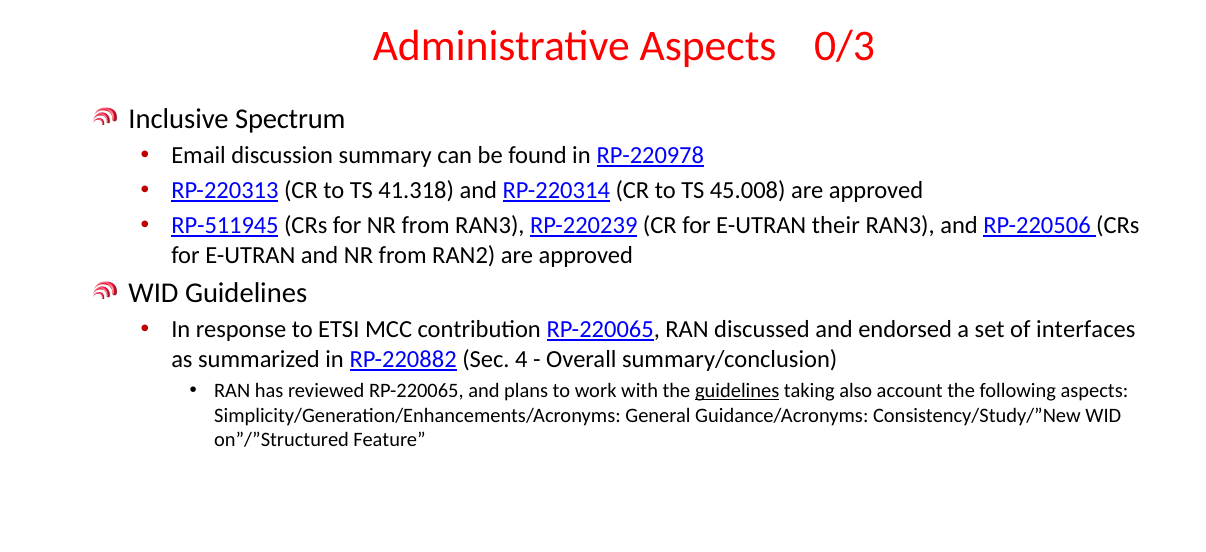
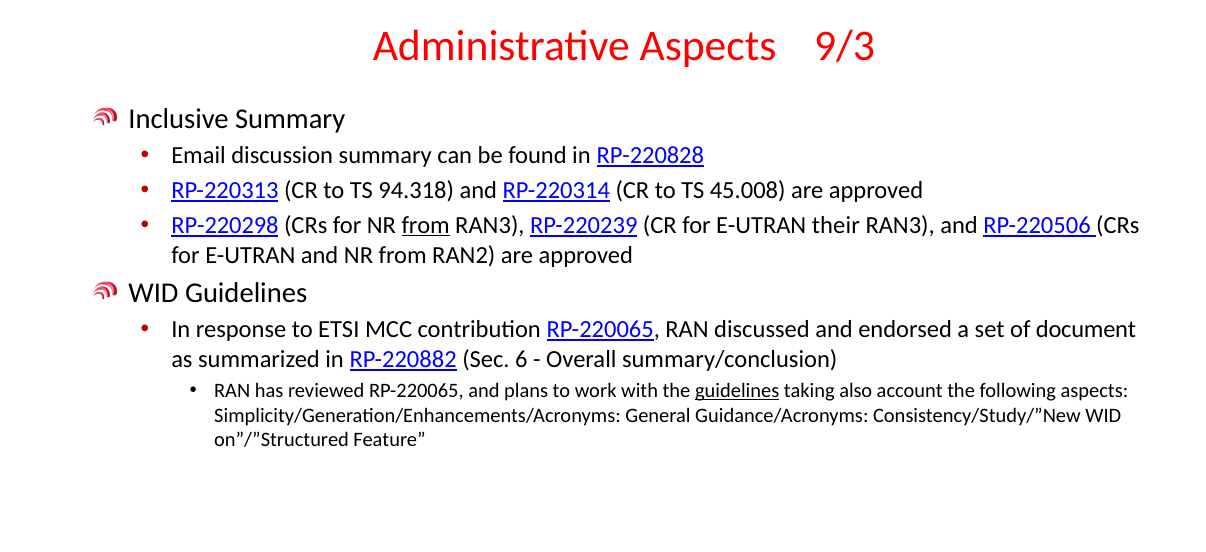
0/3: 0/3 -> 9/3 (844, 46)
Inclusive Spectrum: Spectrum -> Summary (290, 119)
RP-220978: RP-220978 -> RP-220828 (650, 155)
41.318: 41.318 -> 94.318 (416, 190)
RP-511945: RP-511945 -> RP-220298 (225, 225)
from underline: none -> present (426, 225)
interfaces: interfaces -> document (1086, 329)
4: 4 -> 6 (521, 359)
